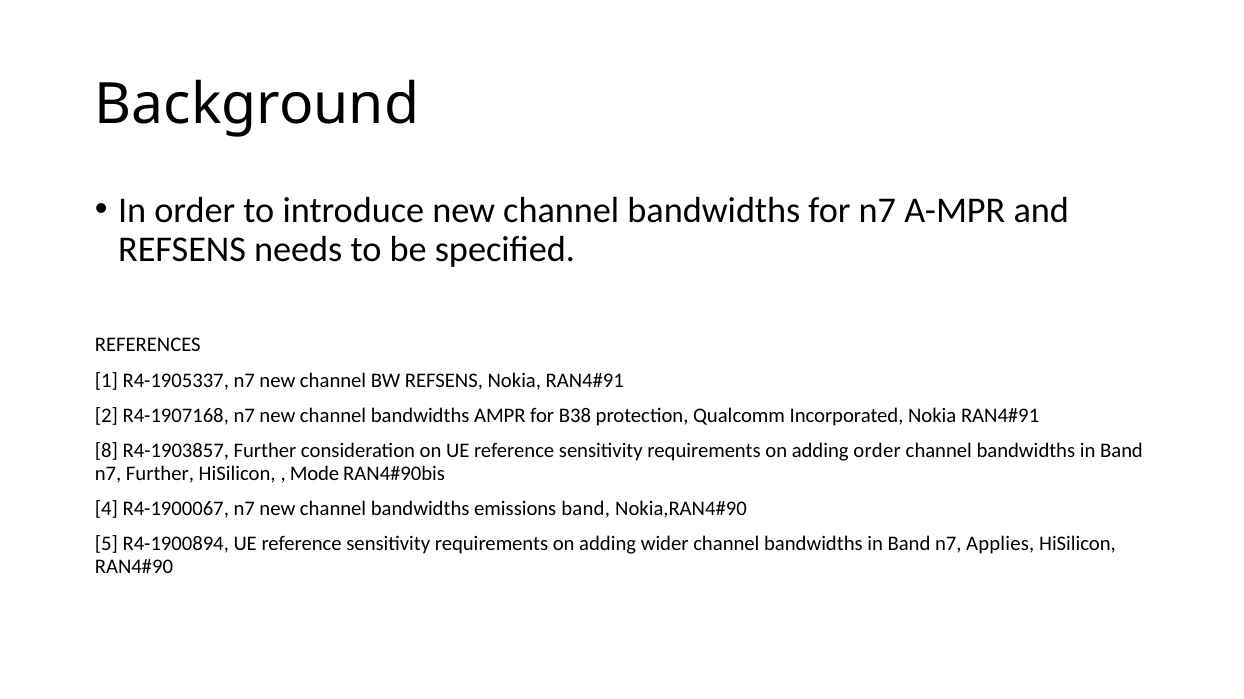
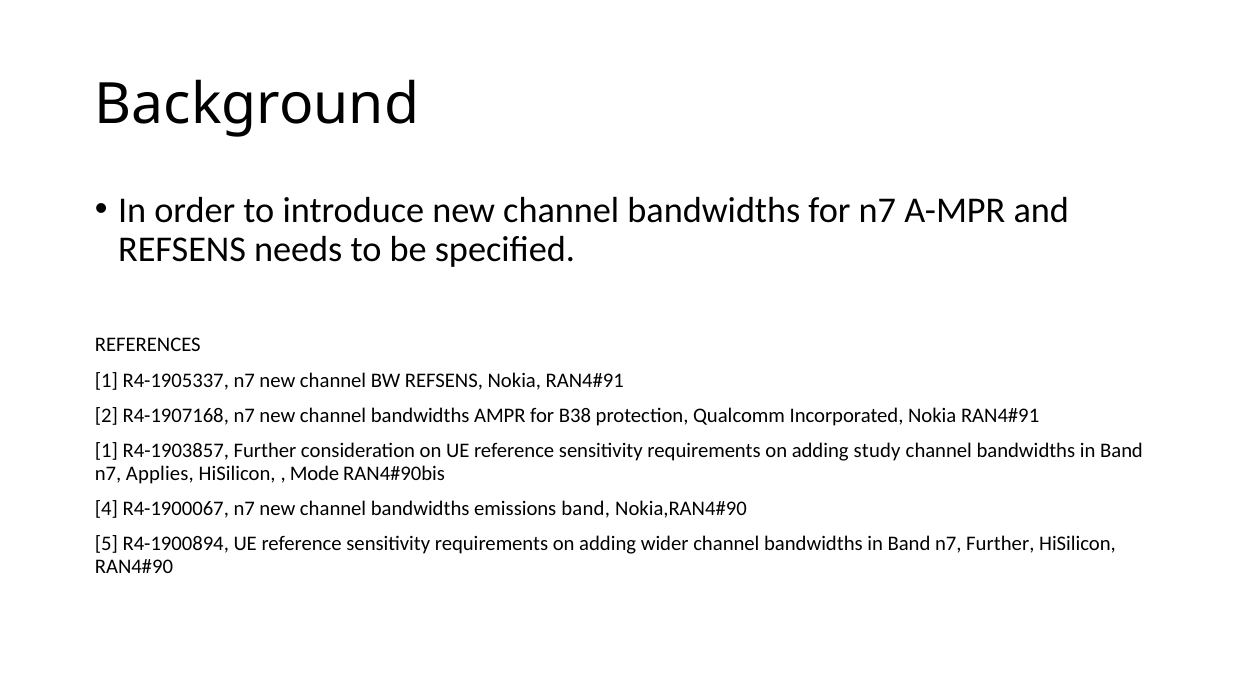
8: 8 -> 1 (106, 452)
adding order: order -> study (877, 452)
n7 Further: Further -> Applies (160, 474)
n7 Applies: Applies -> Further (1000, 545)
